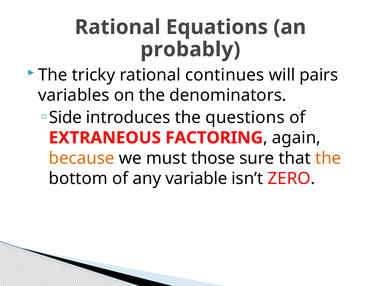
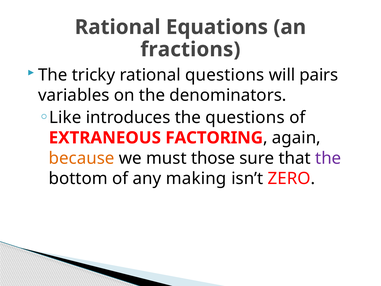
probably: probably -> fractions (190, 49)
rational continues: continues -> questions (225, 75)
Side: Side -> Like (65, 117)
the colour: orange -> purple (328, 158)
variable: variable -> making (196, 178)
